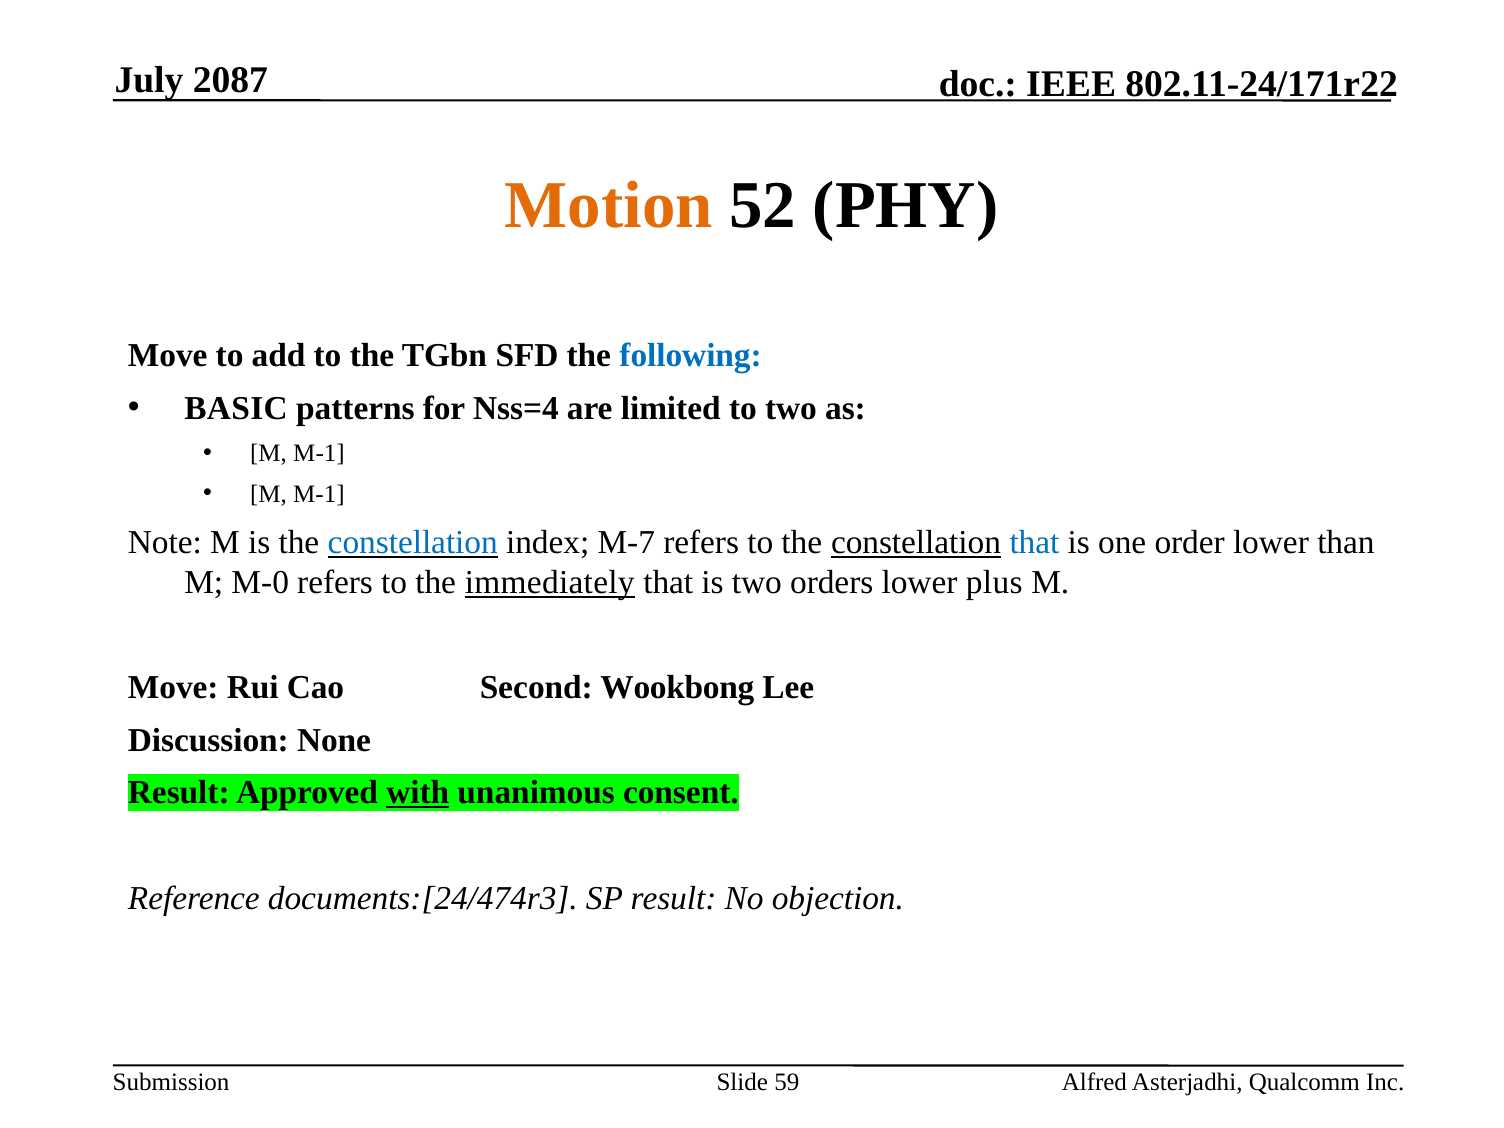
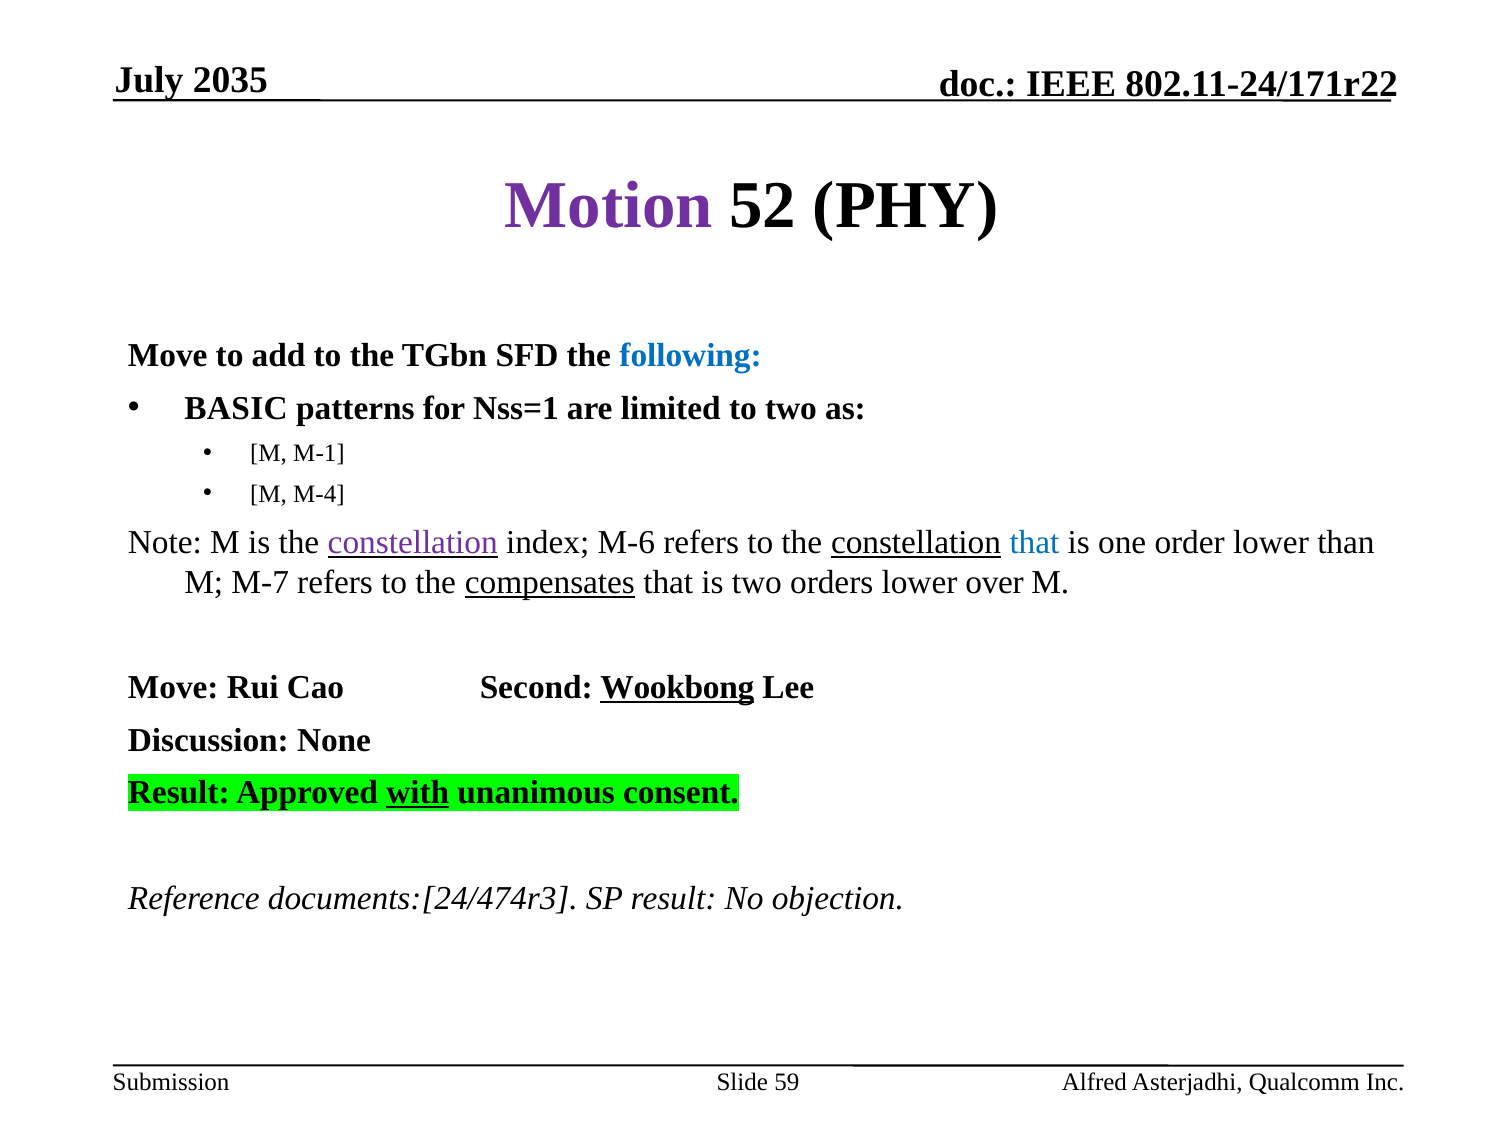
2087: 2087 -> 2035 (230, 80)
Motion colour: orange -> purple (609, 205)
Nss=4: Nss=4 -> Nss=1 (516, 408)
M-1: M-1 -> M-4 (319, 494)
constellation colour: blue -> purple (413, 542)
M-7: M-7 -> M-6 (626, 542)
M-0: M-0 -> M-7 (260, 582)
immediately: immediately -> compensates (550, 582)
plus: plus -> over (995, 582)
Wookbong underline: none -> present (677, 687)
